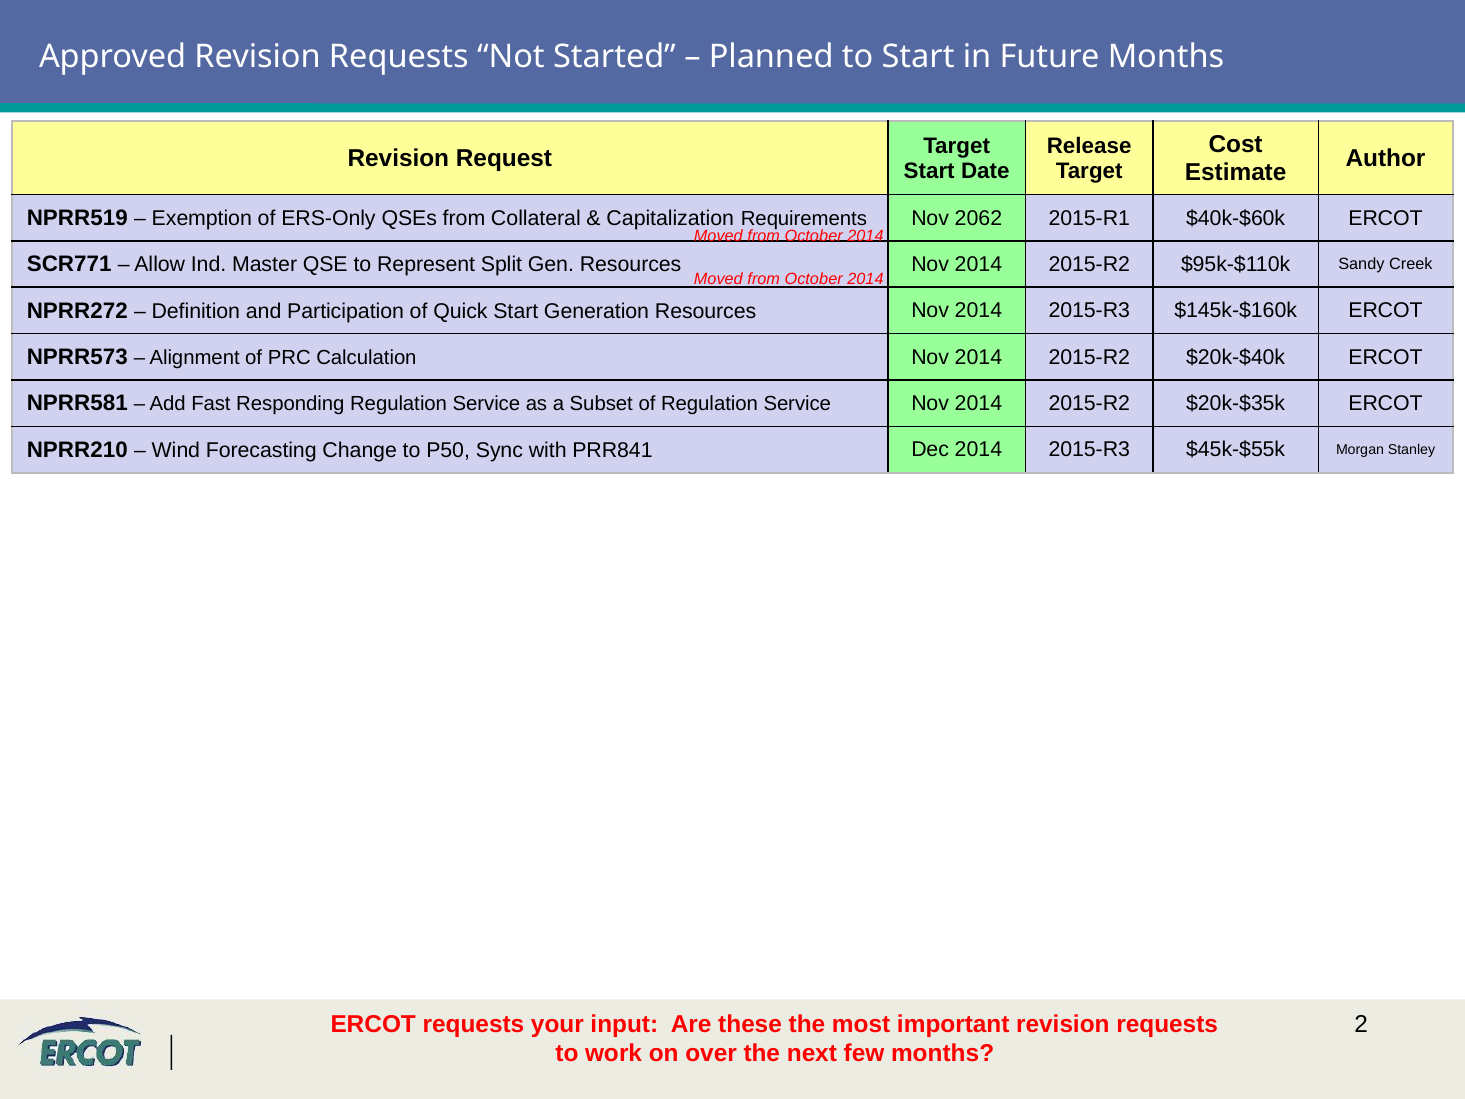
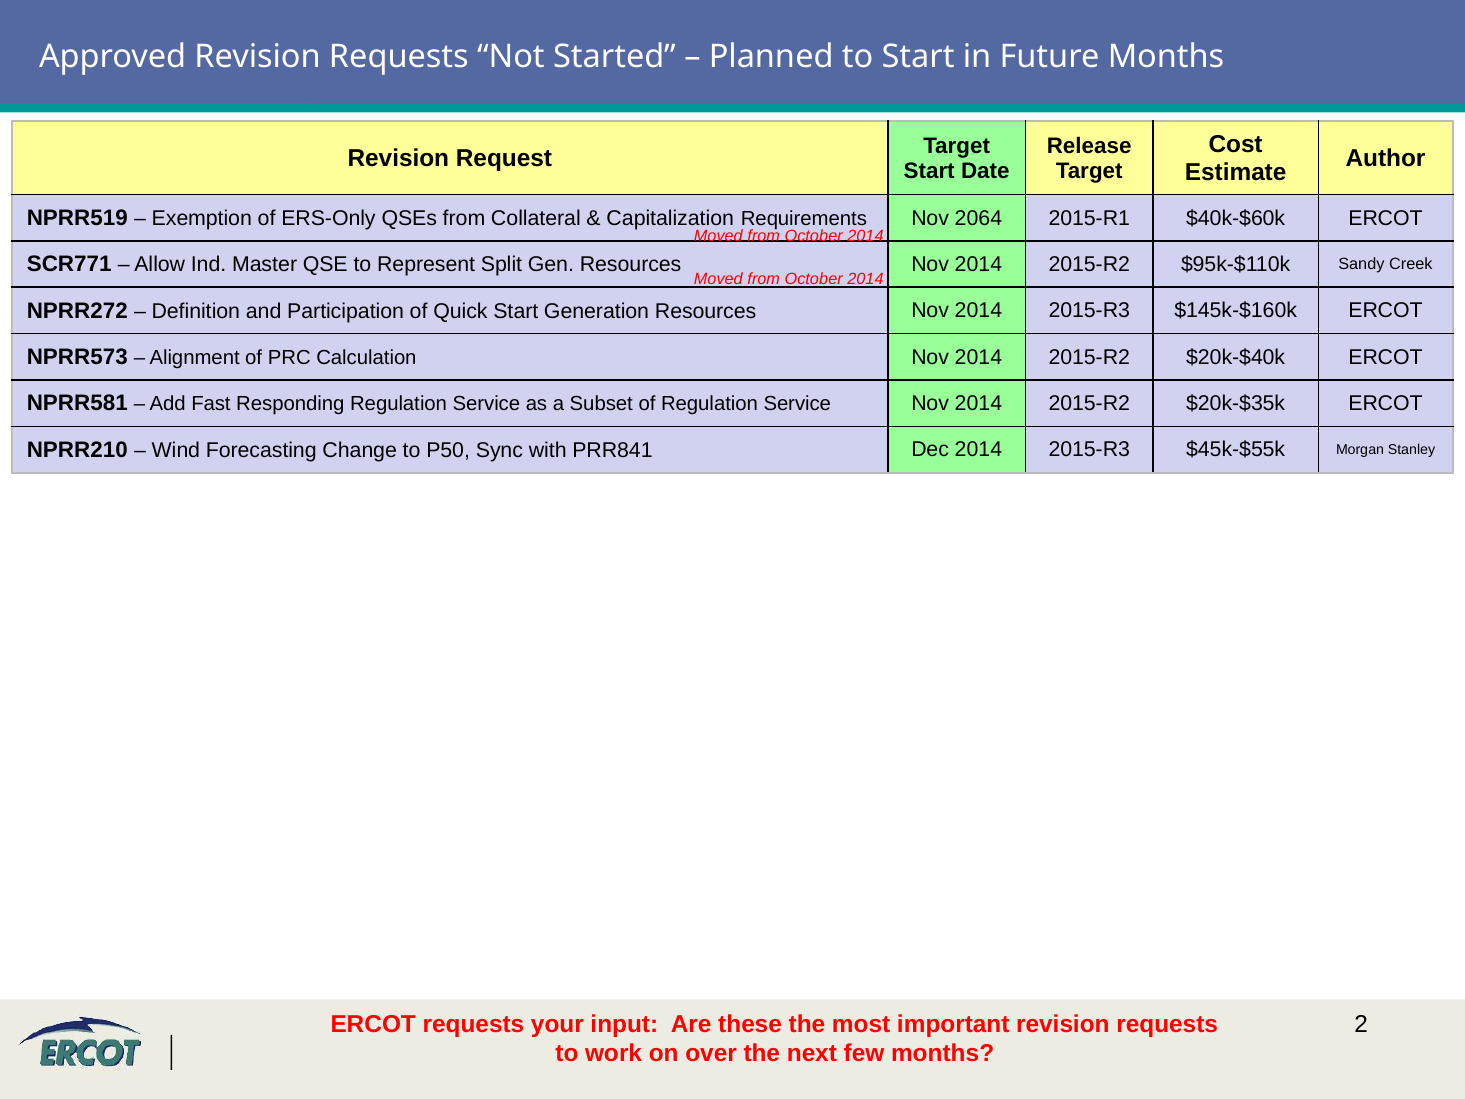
2062: 2062 -> 2064 (978, 218)
